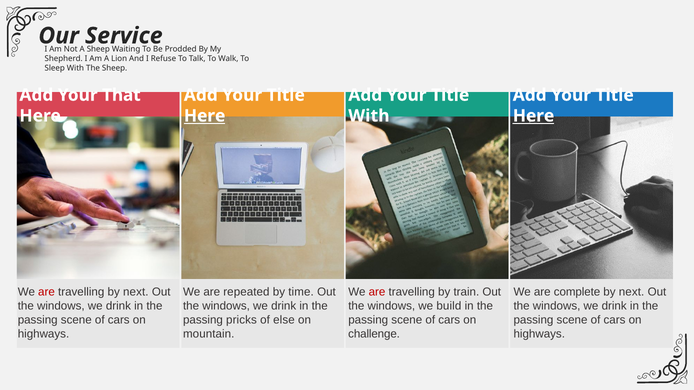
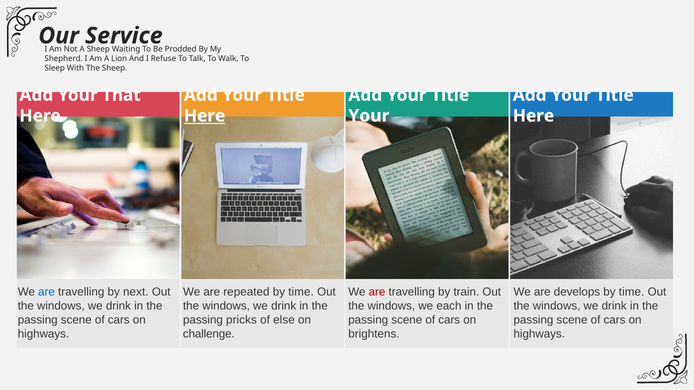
With: With -> Your (369, 116)
Here underline: present -> none (533, 116)
are colour: red -> blue (46, 292)
complete: complete -> develops (577, 292)
next: next -> time (632, 292)
build: build -> each (449, 306)
mountain: mountain -> challenge (209, 334)
challenge: challenge -> brightens (374, 334)
